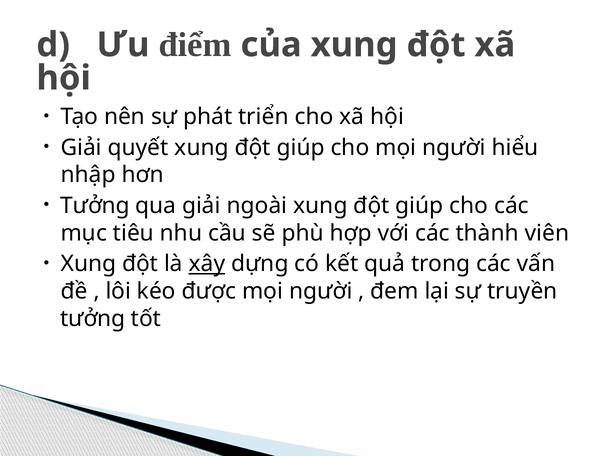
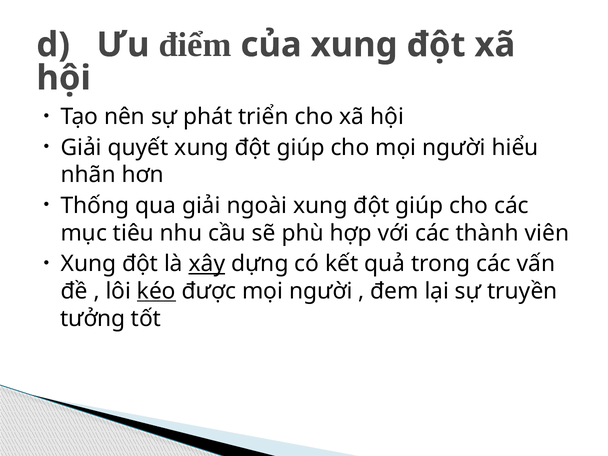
nhập: nhập -> nhãn (88, 175)
Tưởng: Tưởng -> Thống (95, 206)
kéo underline: none -> present (156, 291)
